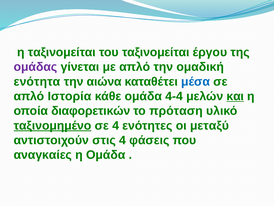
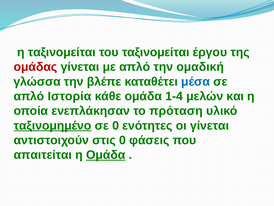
ομάδας colour: purple -> red (35, 67)
ενότητα: ενότητα -> γλώσσα (37, 81)
αιώνα: αιώνα -> βλέπε (104, 81)
4-4: 4-4 -> 1-4 (174, 96)
και underline: present -> none (235, 96)
διαφορετικών: διαφορετικών -> ενεπλάκησαν (91, 111)
σε 4: 4 -> 0 (116, 125)
οι μεταξύ: μεταξύ -> γίνεται (210, 125)
στις 4: 4 -> 0 (123, 140)
αναγκαίες: αναγκαίες -> απαιτείται (43, 155)
Ομάδα underline: none -> present (106, 155)
